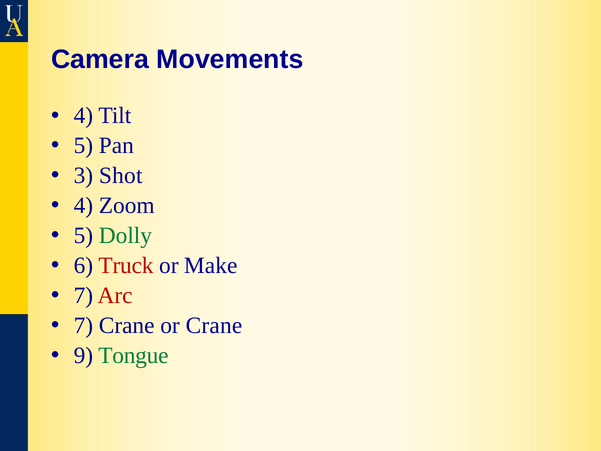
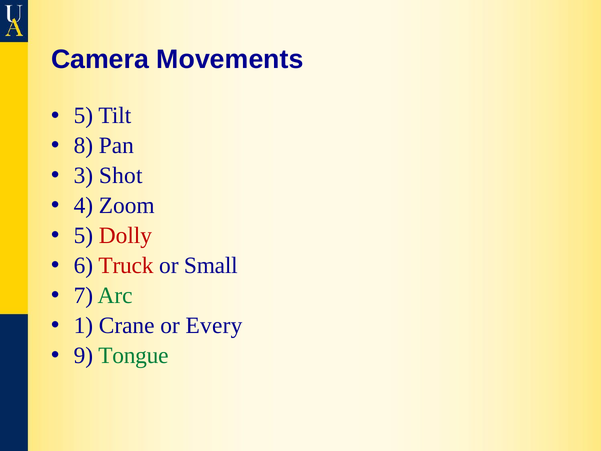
4: 4 -> 5 (83, 116)
5: 5 -> 8 (83, 146)
Dolly colour: green -> red (125, 235)
Make: Make -> Small (211, 265)
Arc colour: red -> green (115, 295)
7: 7 -> 1 (83, 325)
or Crane: Crane -> Every (214, 325)
